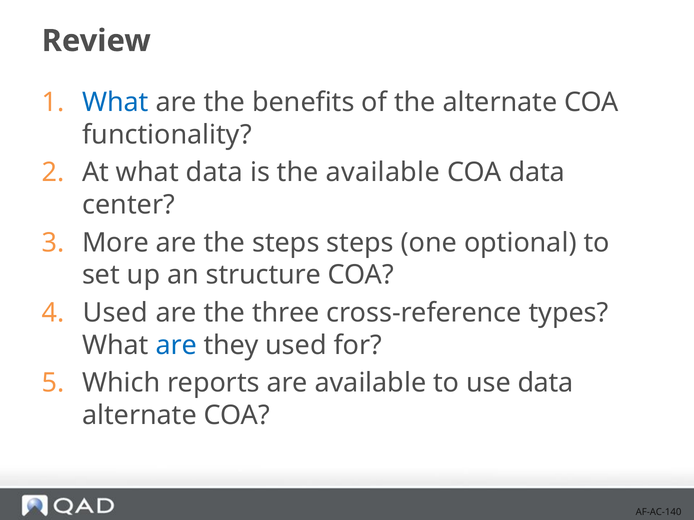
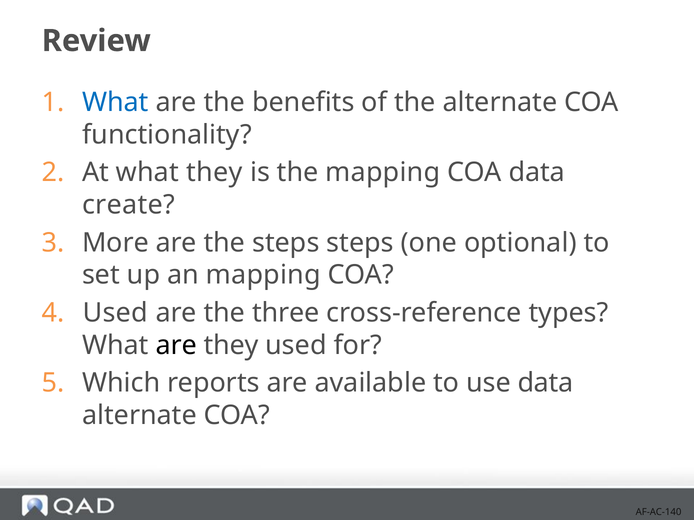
what data: data -> they (214, 173)
the available: available -> mapping (383, 173)
center: center -> create (128, 205)
an structure: structure -> mapping (263, 275)
are colour: blue -> black (176, 346)
